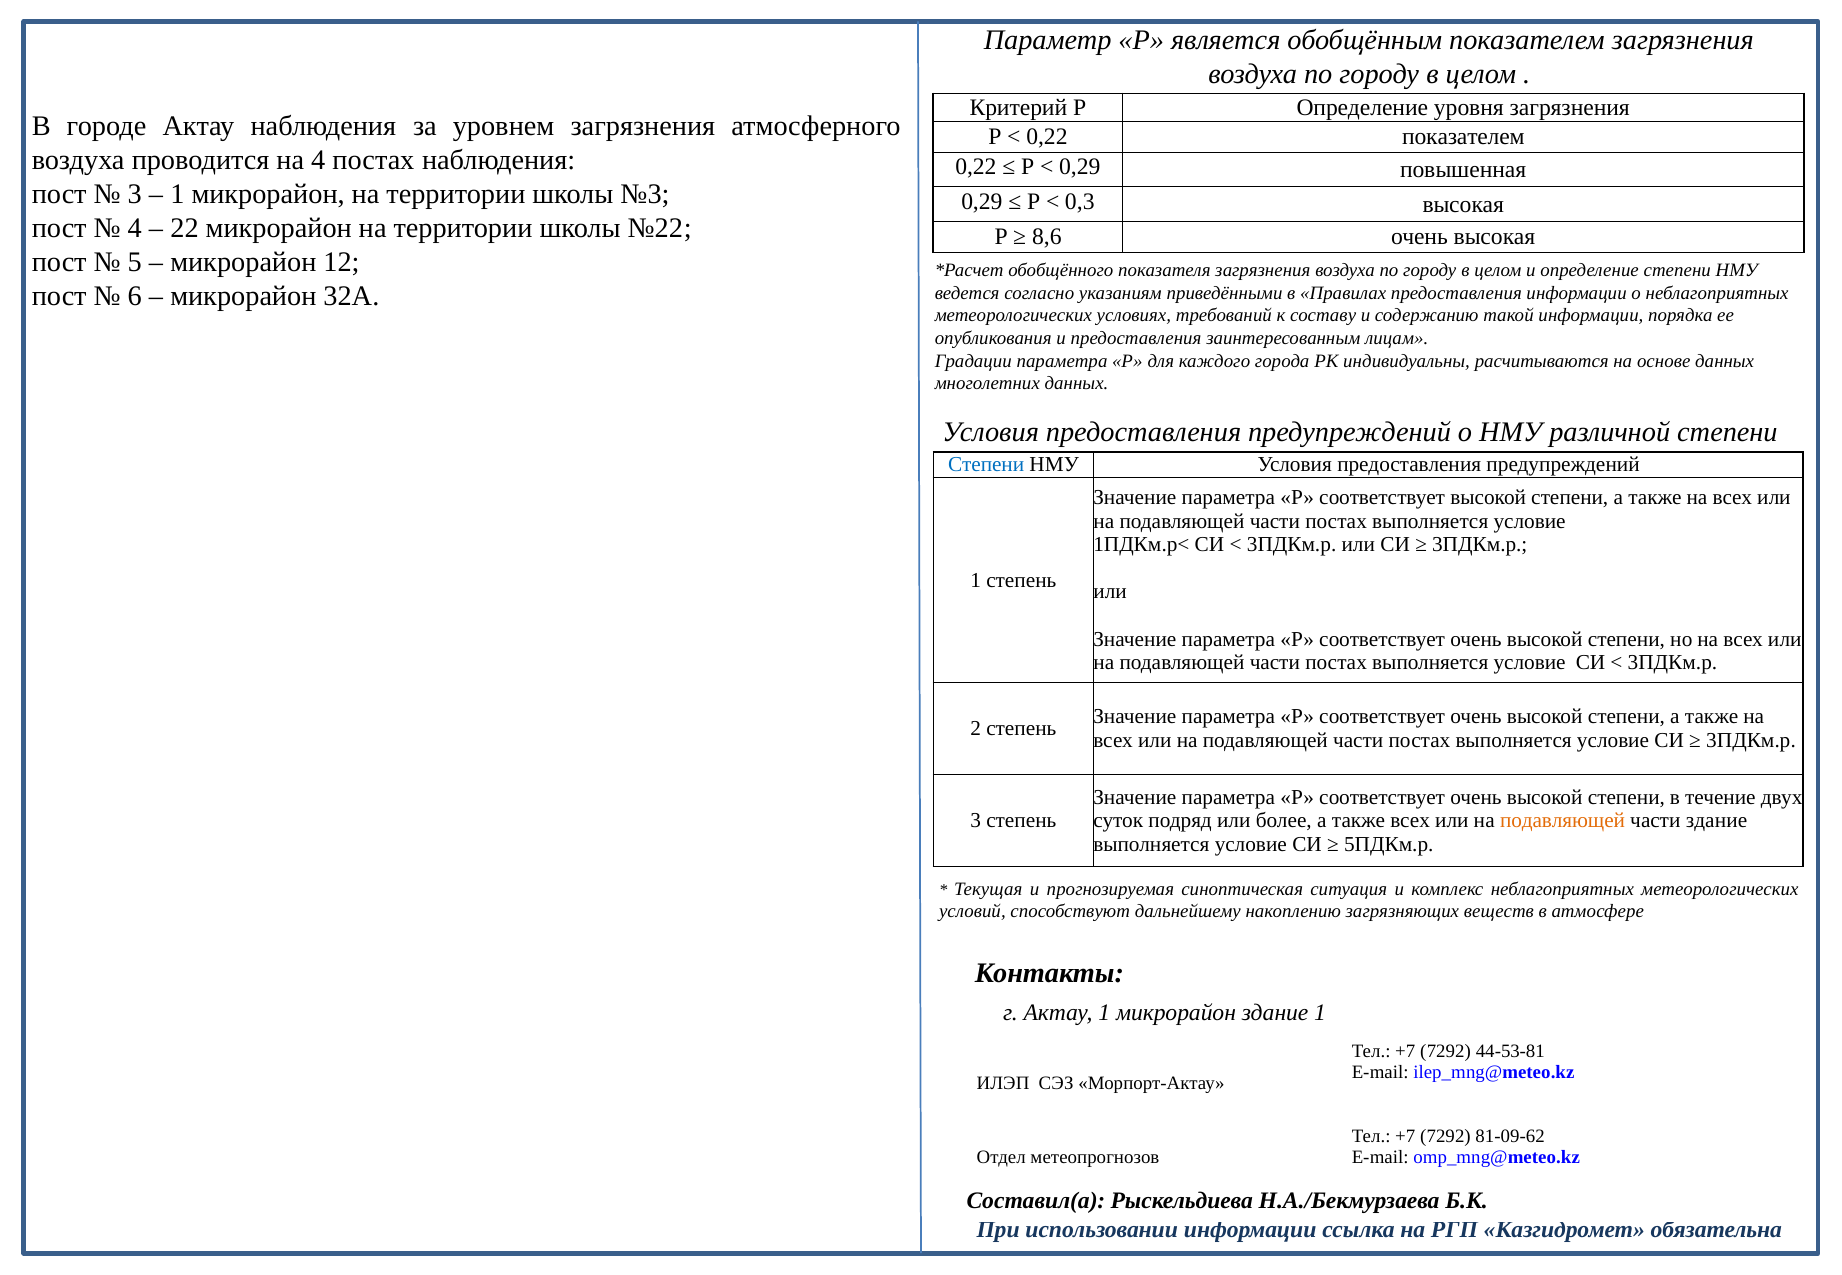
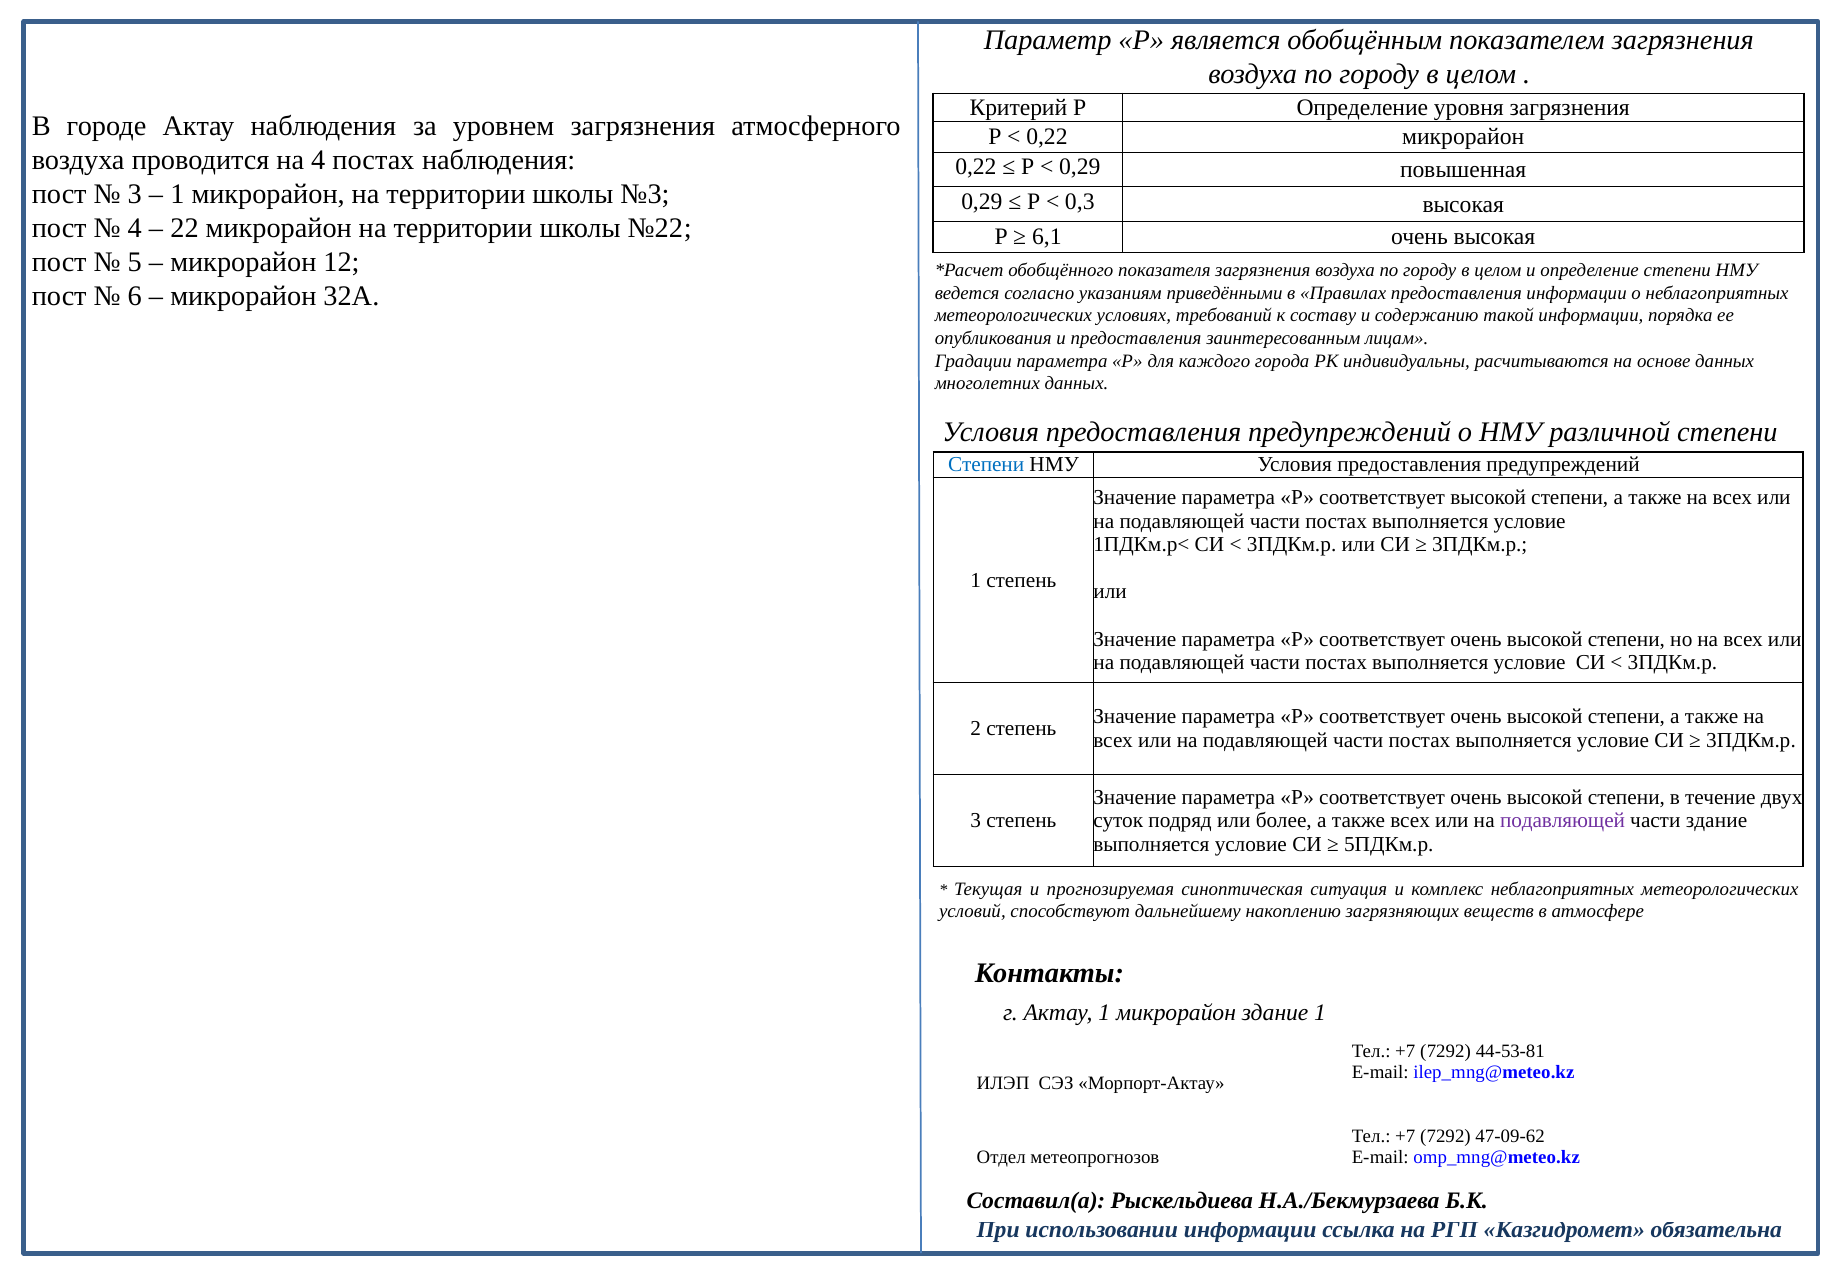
0,22 показателем: показателем -> микрорайон (1463, 137)
8,6: 8,6 -> 6,1 (1047, 237)
подавляющей colour: orange -> purple (1563, 821)
81-09-62: 81-09-62 -> 47-09-62 (1510, 1137)
